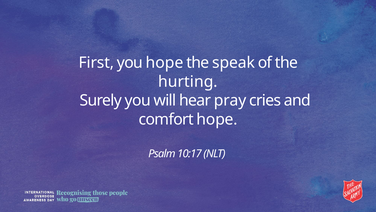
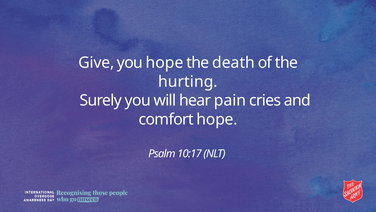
First: First -> Give (96, 63)
speak: speak -> death (234, 63)
pray: pray -> pain (230, 100)
